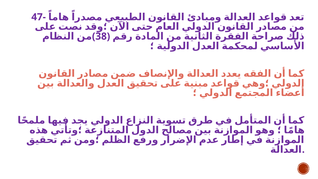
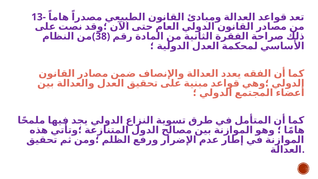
47-: 47- -> 13- (39, 17)
